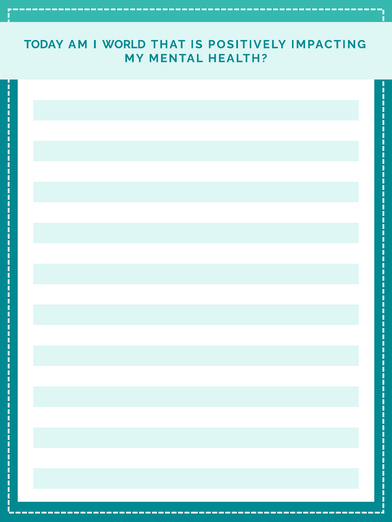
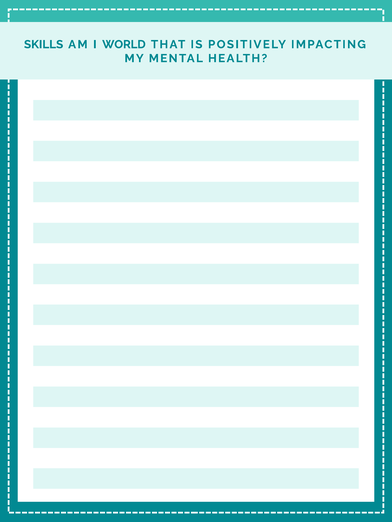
TODAY: TODAY -> SKILLS (44, 44)
